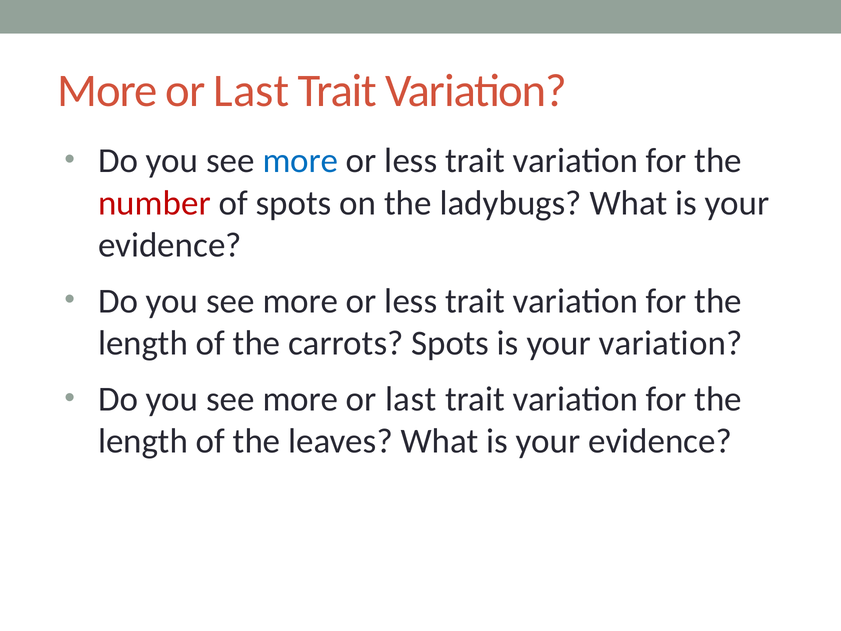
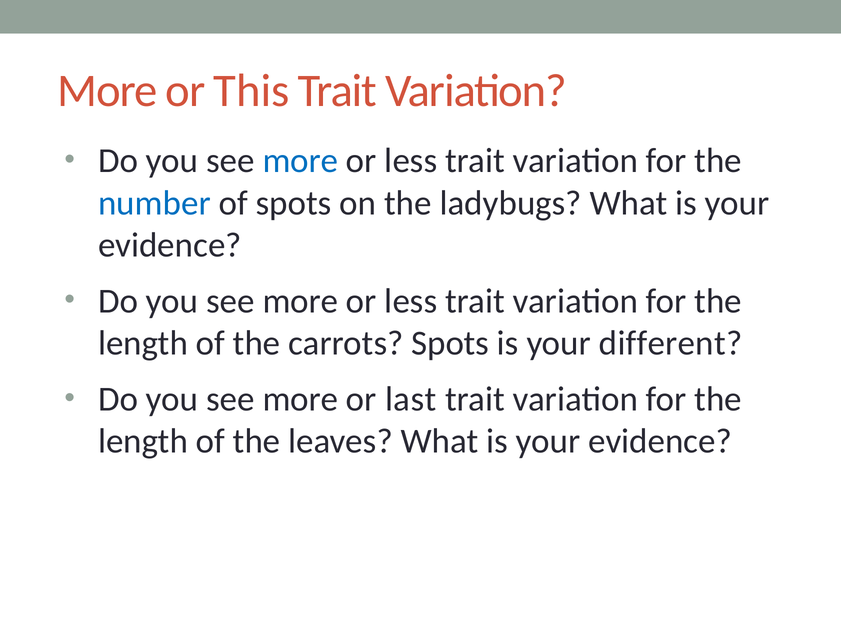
Last: Last -> This (251, 91)
number colour: red -> blue (154, 203)
your variation: variation -> different (671, 343)
